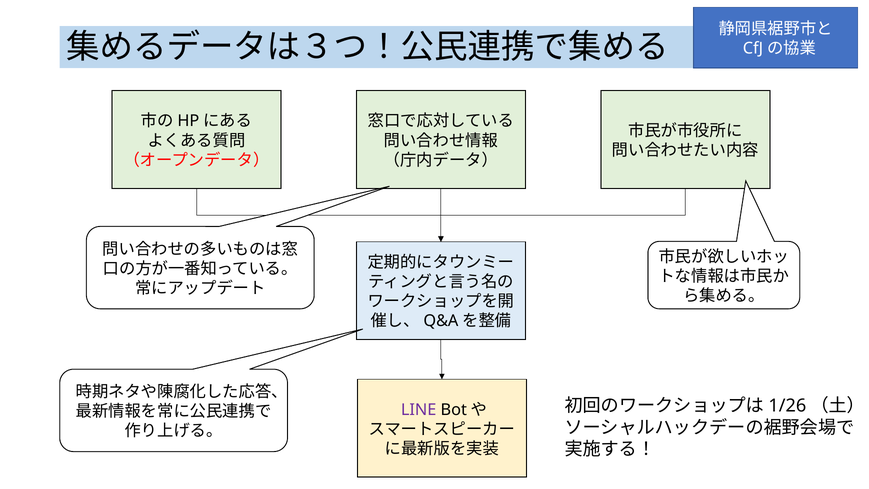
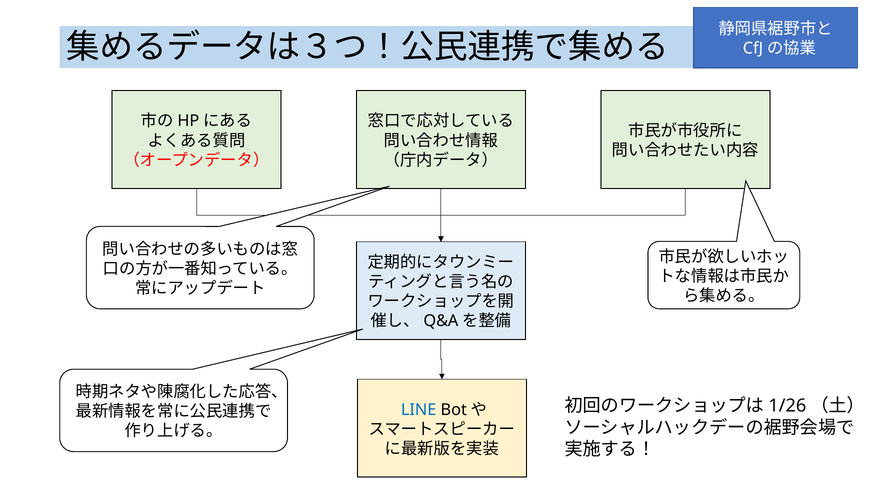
LINE colour: purple -> blue (419, 410)
